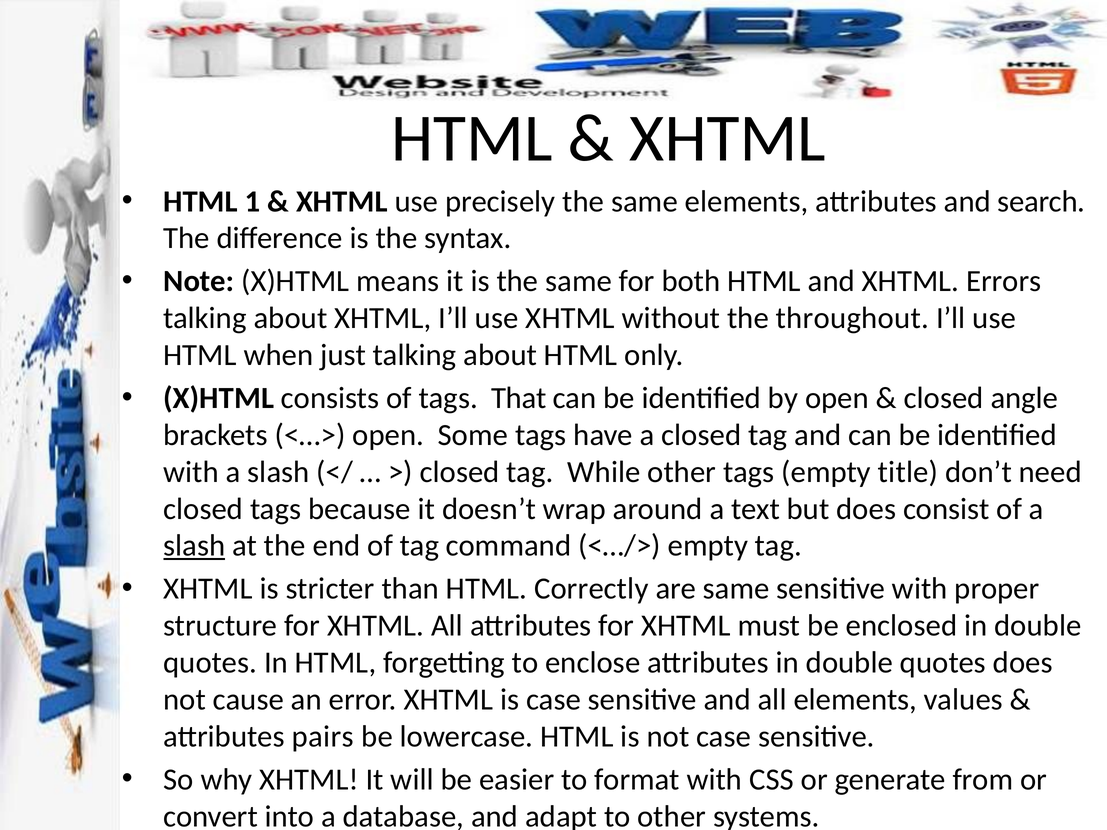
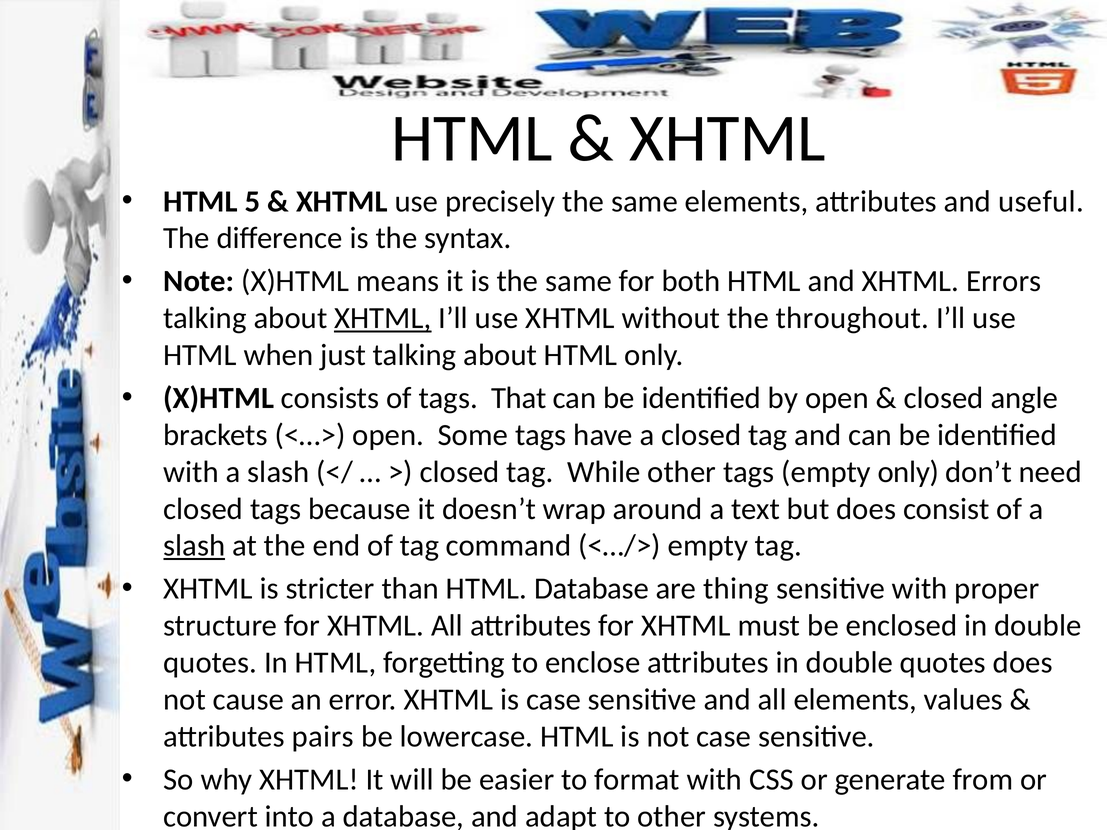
1: 1 -> 5 (253, 201)
search: search -> useful (1041, 201)
XHTML underline: none -> present (383, 318)
empty title: title -> only (908, 472)
HTML Correctly: Correctly -> Database (591, 589)
are same: same -> thing (736, 589)
